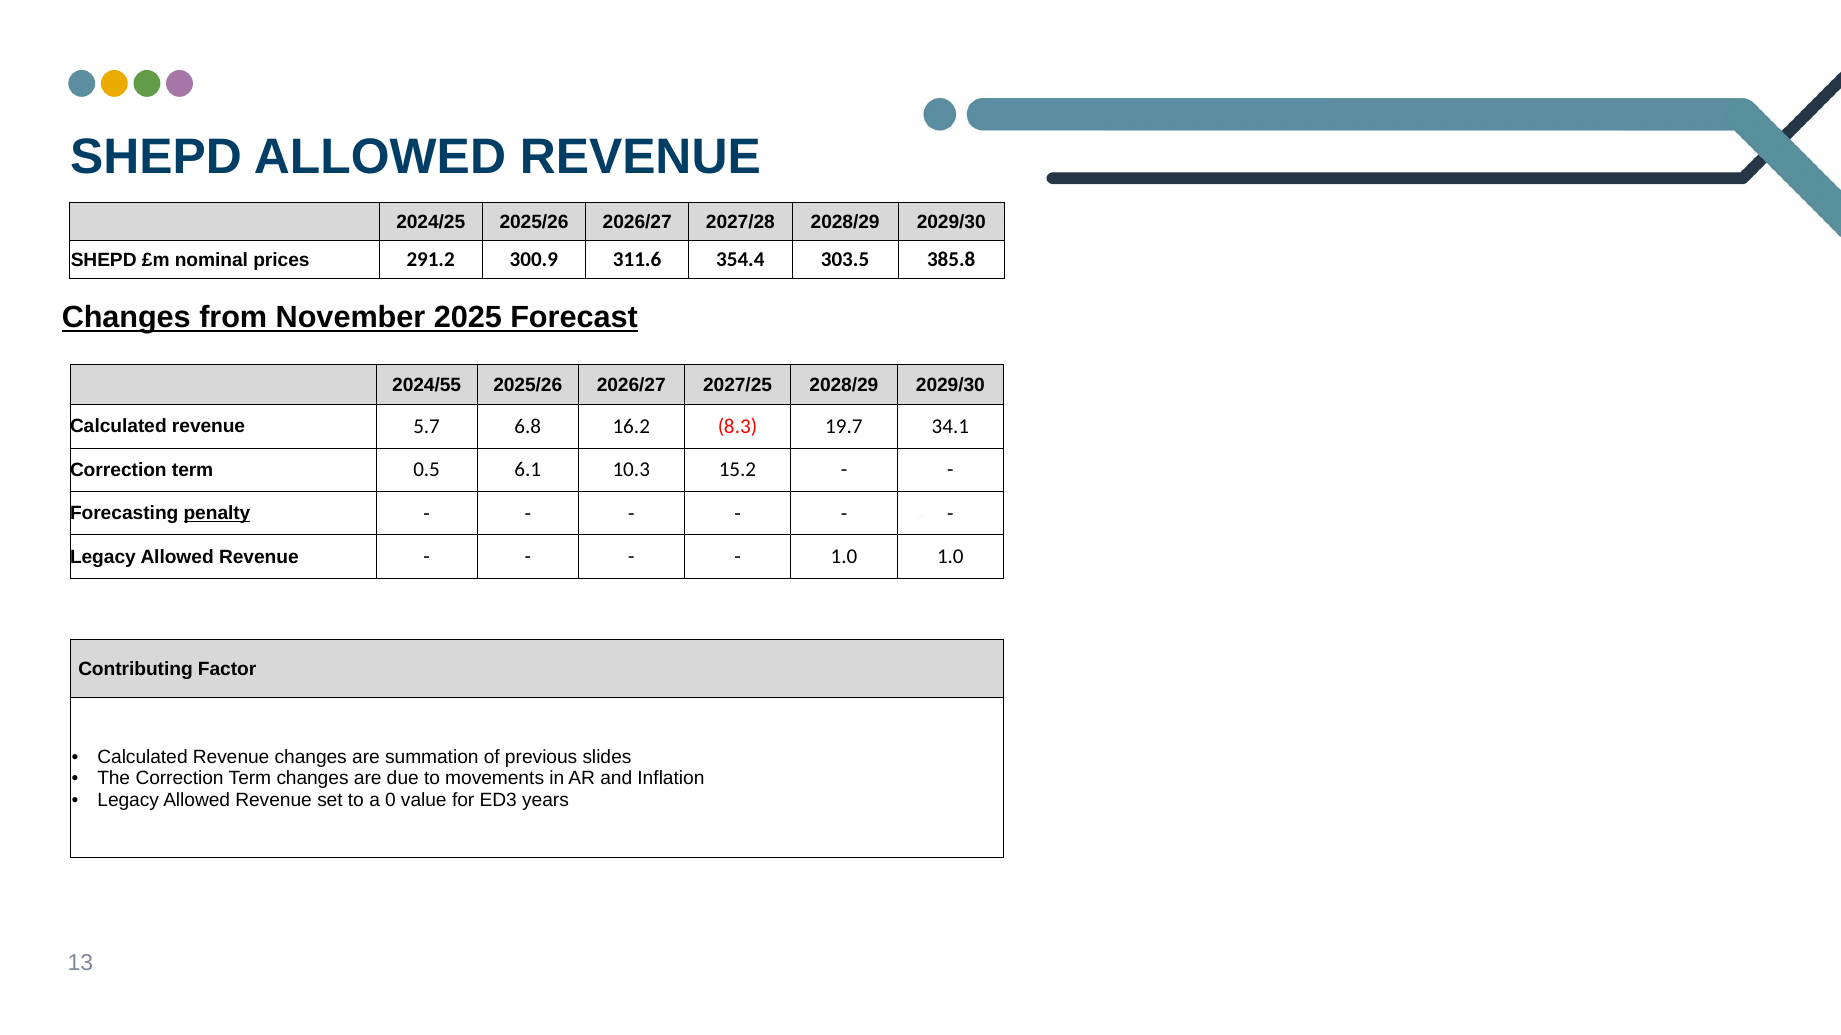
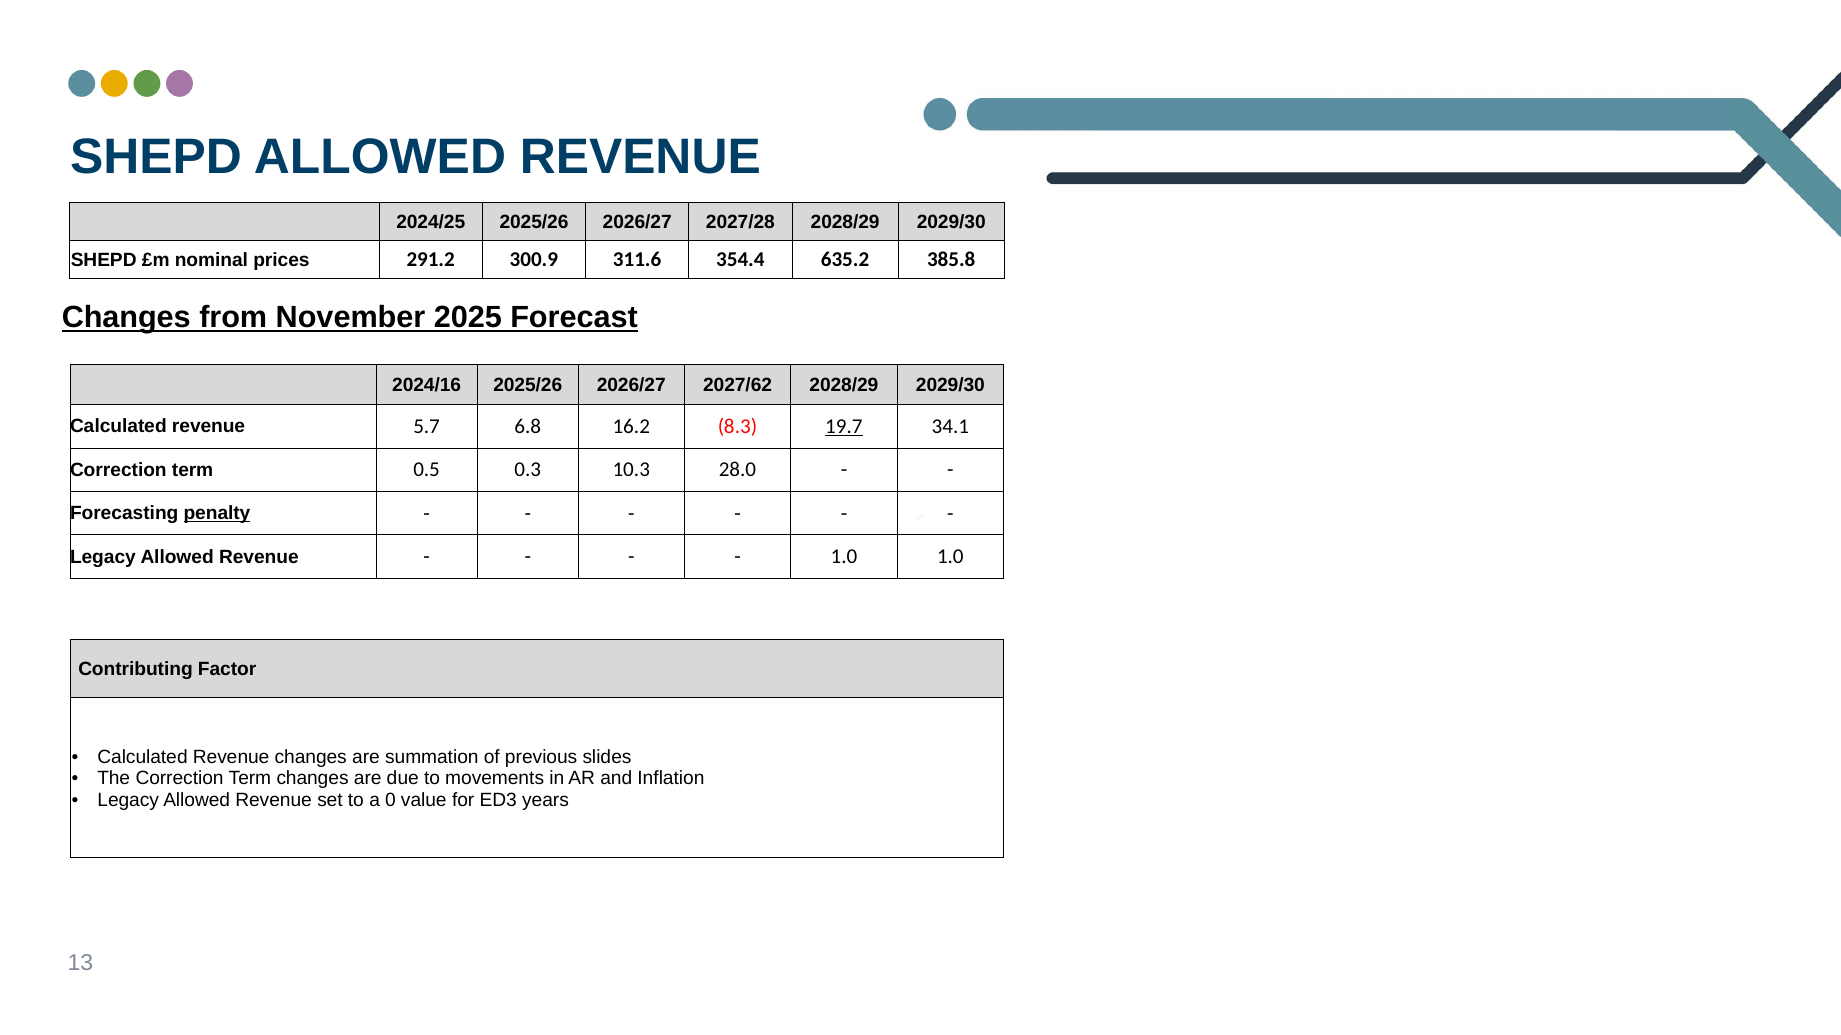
303.5: 303.5 -> 635.2 (845, 260)
2024/55: 2024/55 -> 2024/16 (427, 385)
2027/25: 2027/25 -> 2027/62 (738, 385)
19.7 underline: none -> present (844, 427)
6.1: 6.1 -> 0.3 (528, 470)
15.2: 15.2 -> 28.0 (737, 470)
